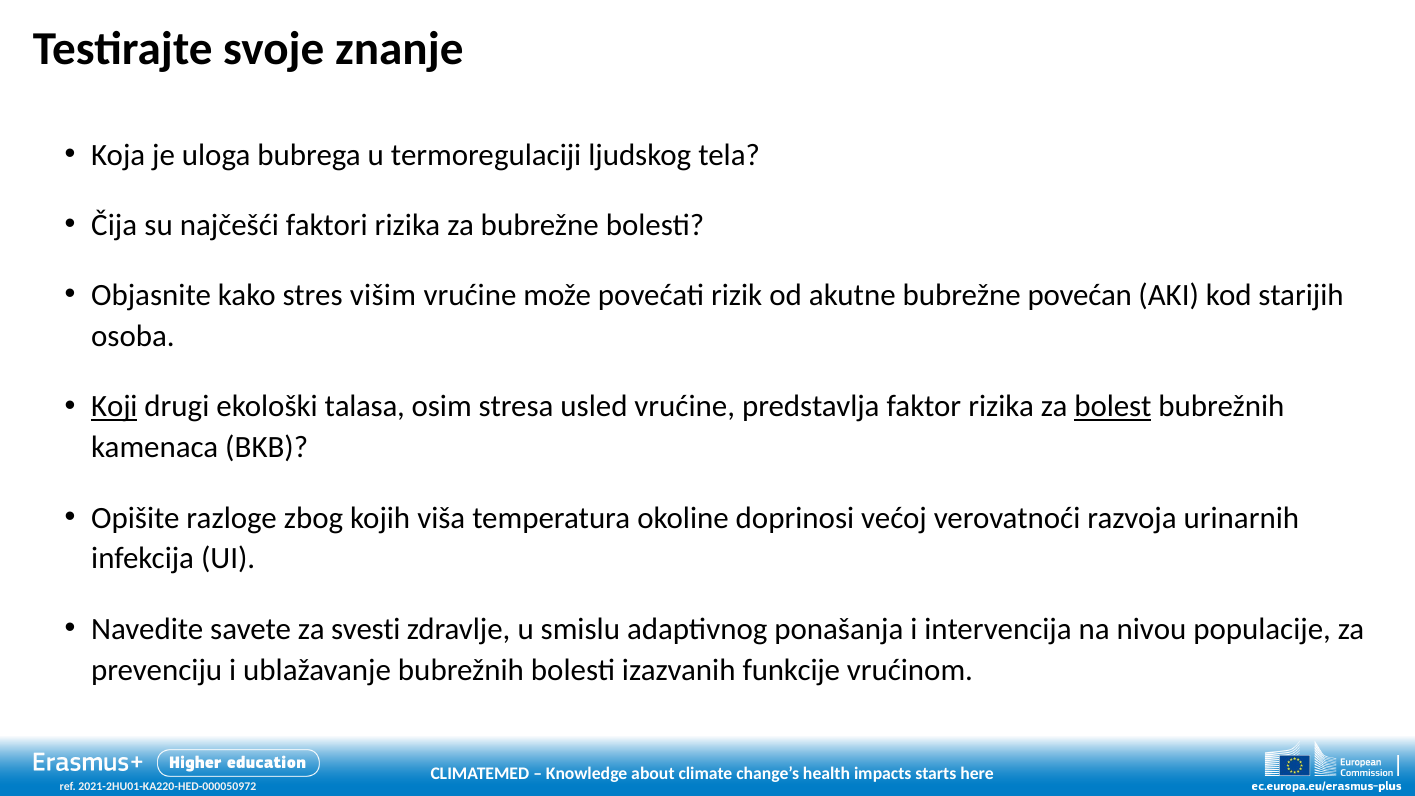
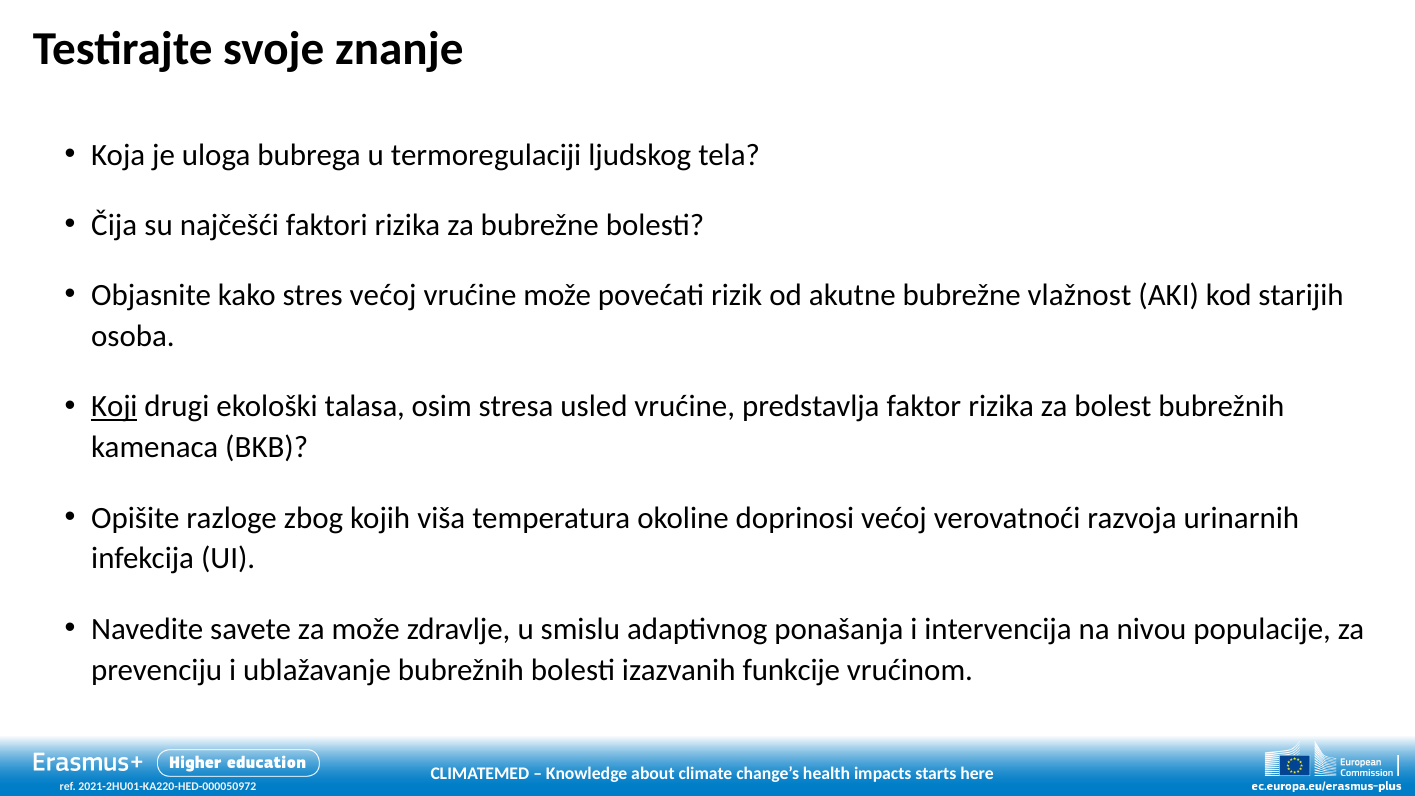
stres višim: višim -> većoj (383, 295)
povećan: povećan -> vlažnost (1080, 295)
bolest underline: present -> none (1113, 407)
za svesti: svesti -> može (366, 629)
